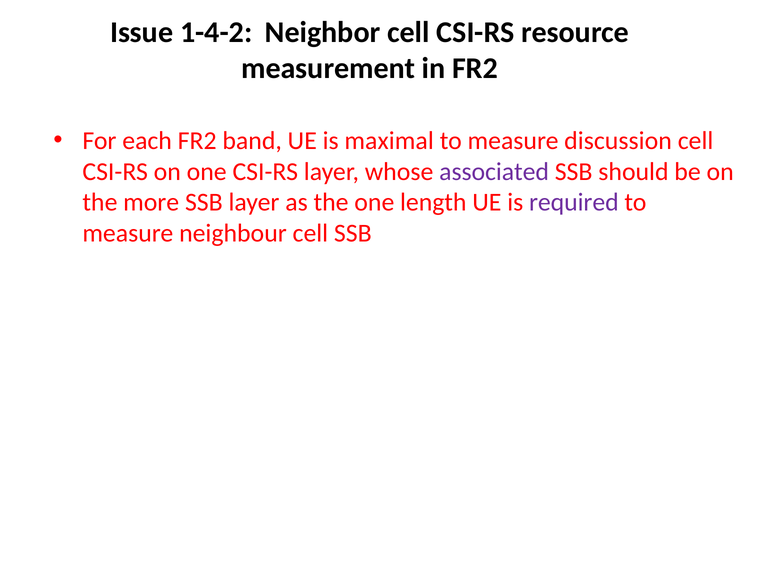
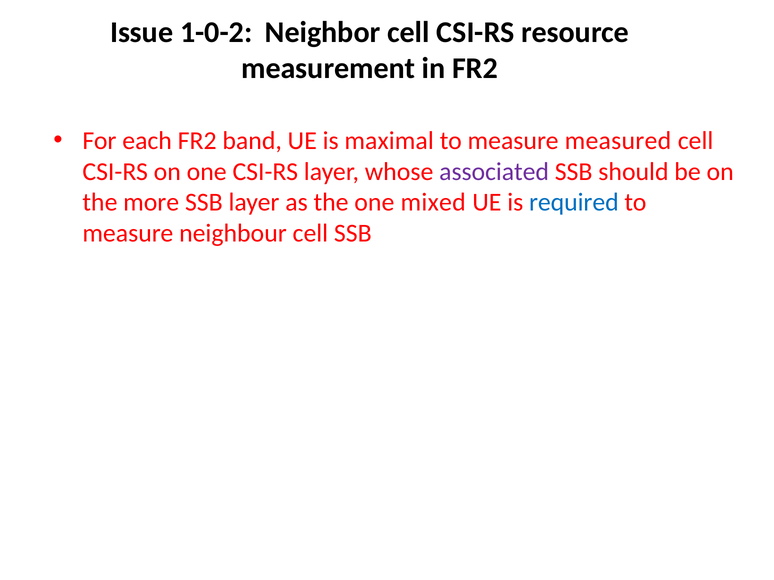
1-4-2: 1-4-2 -> 1-0-2 (216, 32)
discussion: discussion -> measured (618, 141)
length: length -> mixed (433, 203)
required colour: purple -> blue (574, 203)
